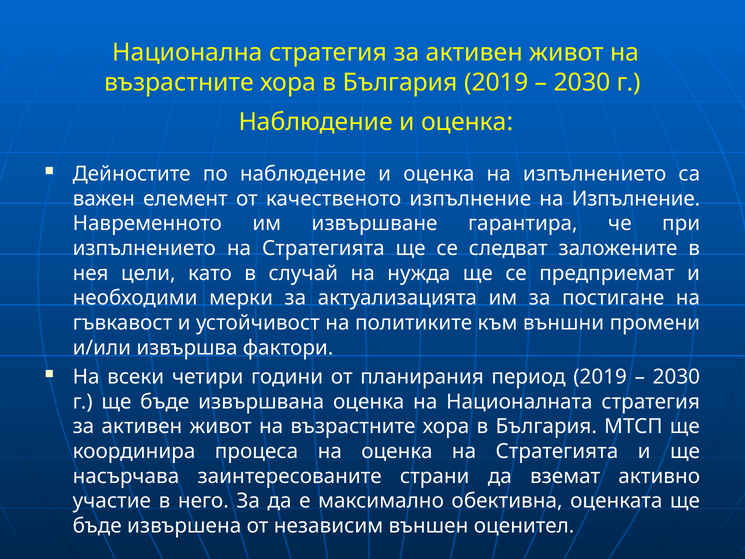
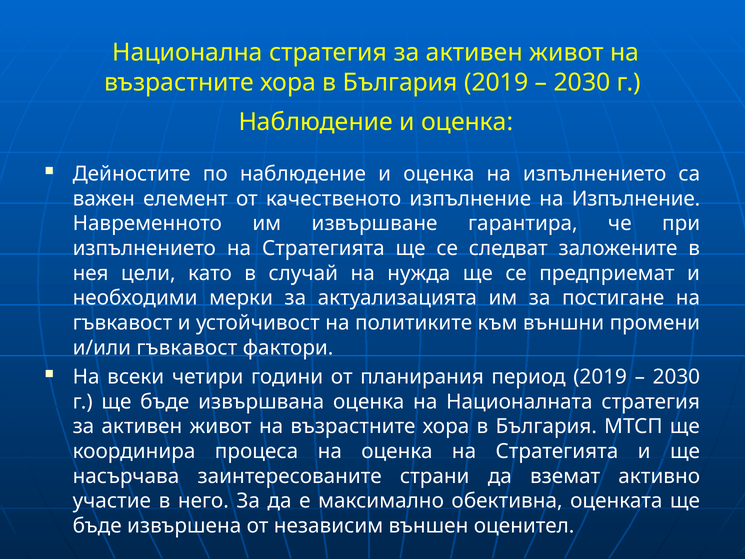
и/или извършва: извършва -> гъвкавост (187, 348)
